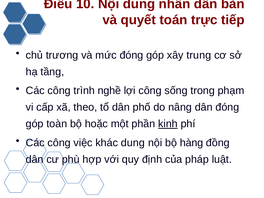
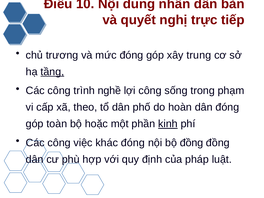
toán: toán -> nghị (173, 20)
tầng underline: none -> present (52, 72)
nâng: nâng -> hoàn (180, 107)
khác dung: dung -> đóng (133, 143)
bộ hàng: hàng -> đồng (192, 143)
